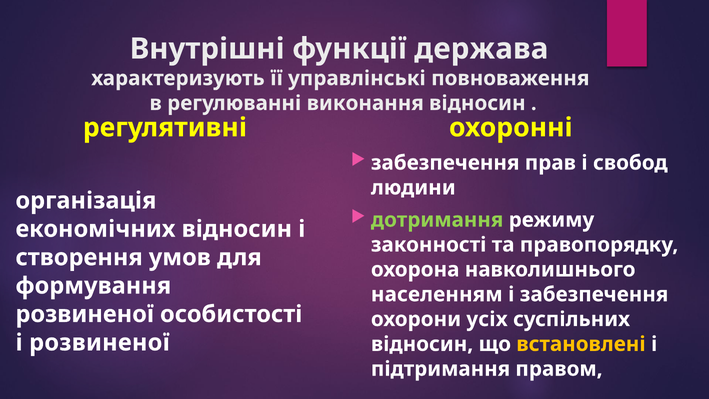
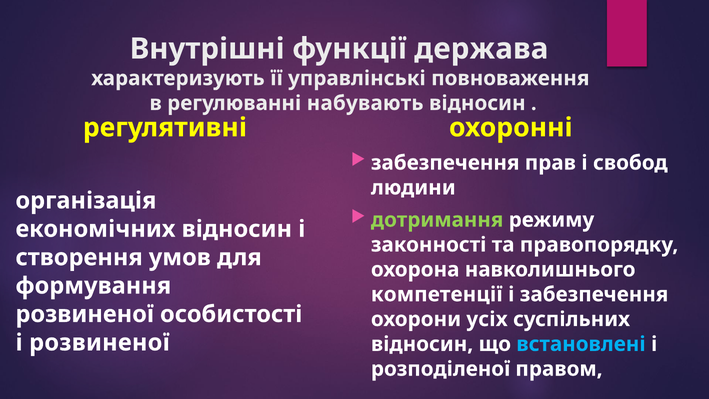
виконання: виконання -> набувають (365, 103)
населенням: населенням -> компетенції (437, 294)
встановлені colour: yellow -> light blue (581, 344)
підтримання: підтримання -> розподіленої (441, 369)
